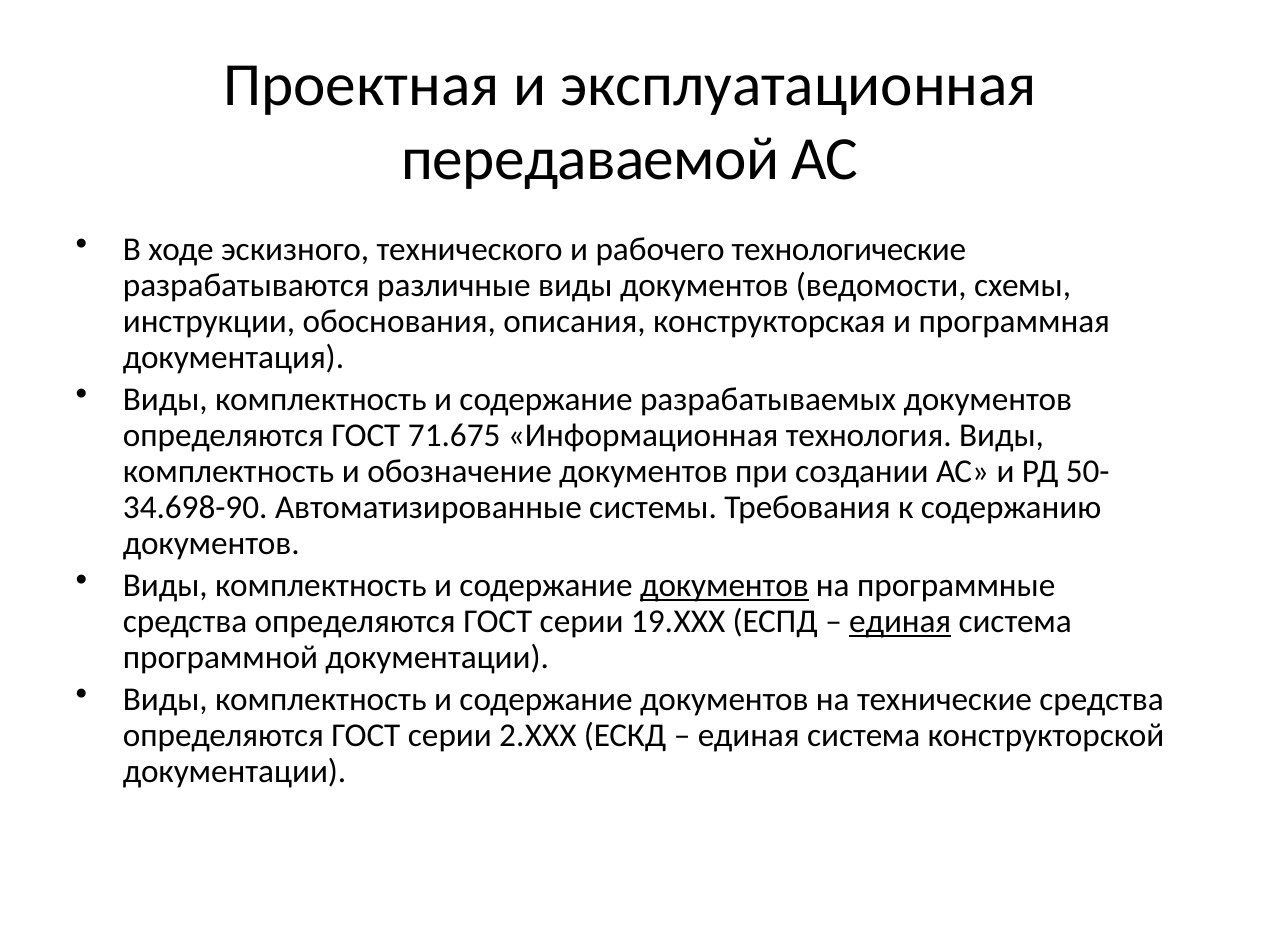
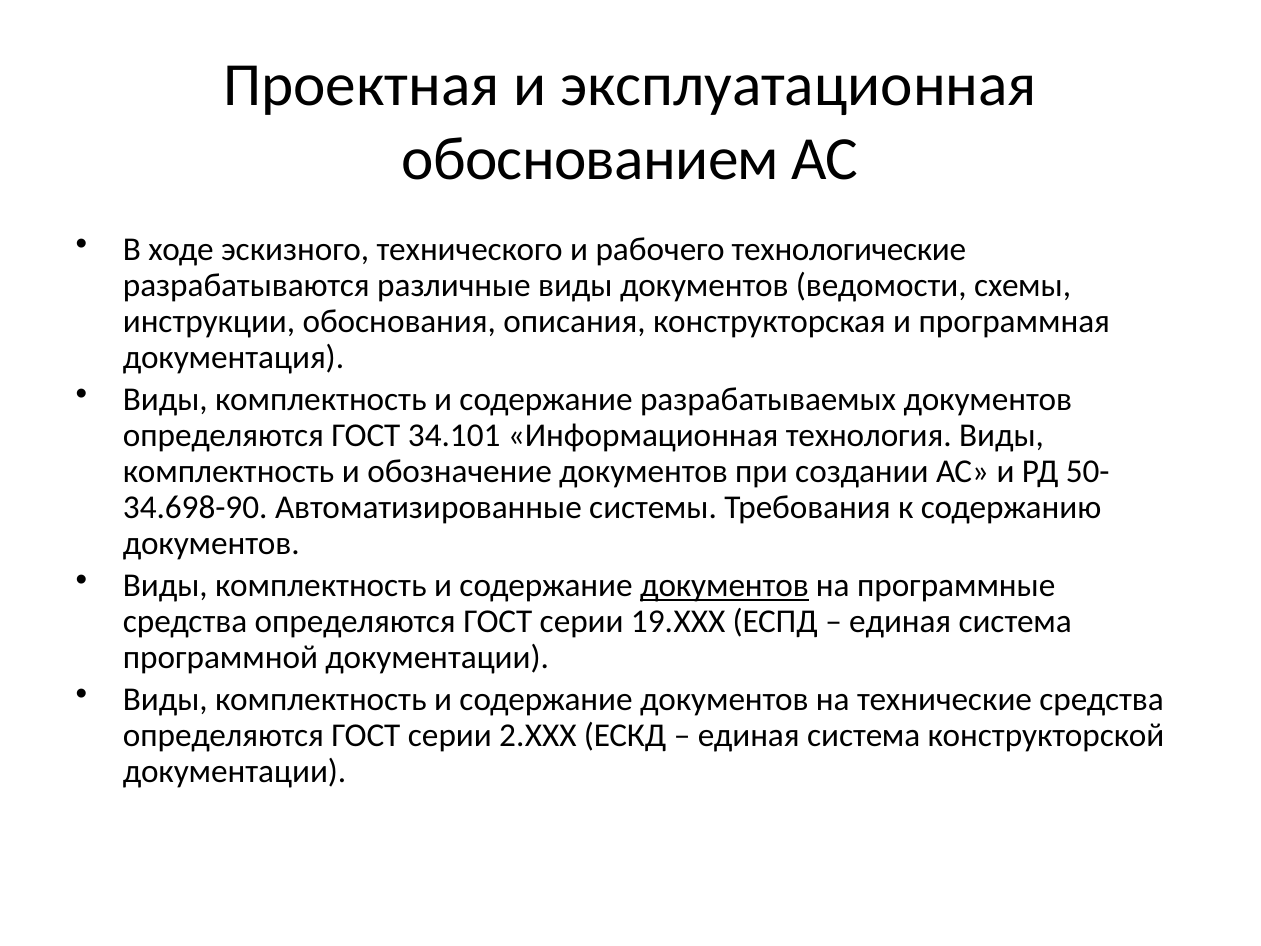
передаваемой: передаваемой -> обоснованием (590, 159)
71.675: 71.675 -> 34.101 (454, 435)
единая underline: present -> none (900, 621)
